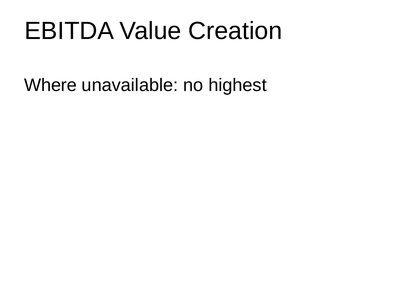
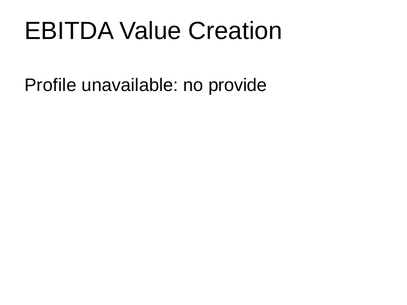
Where: Where -> Profile (50, 85)
highest: highest -> provide (238, 85)
